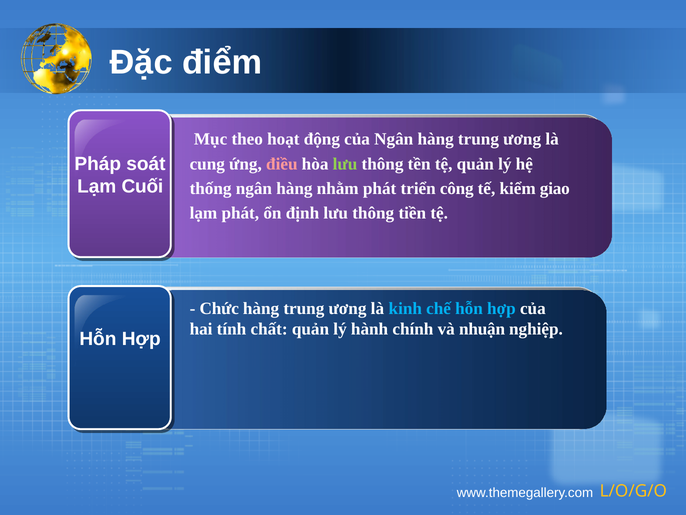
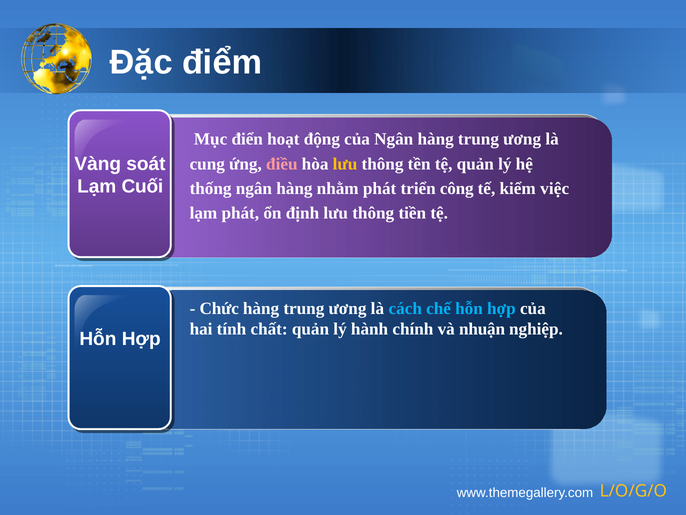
theo: theo -> điển (247, 139)
Pháp: Pháp -> Vàng (98, 164)
lưu colour: light green -> yellow (345, 164)
giao: giao -> việc (555, 188)
kinh: kinh -> cách (405, 308)
